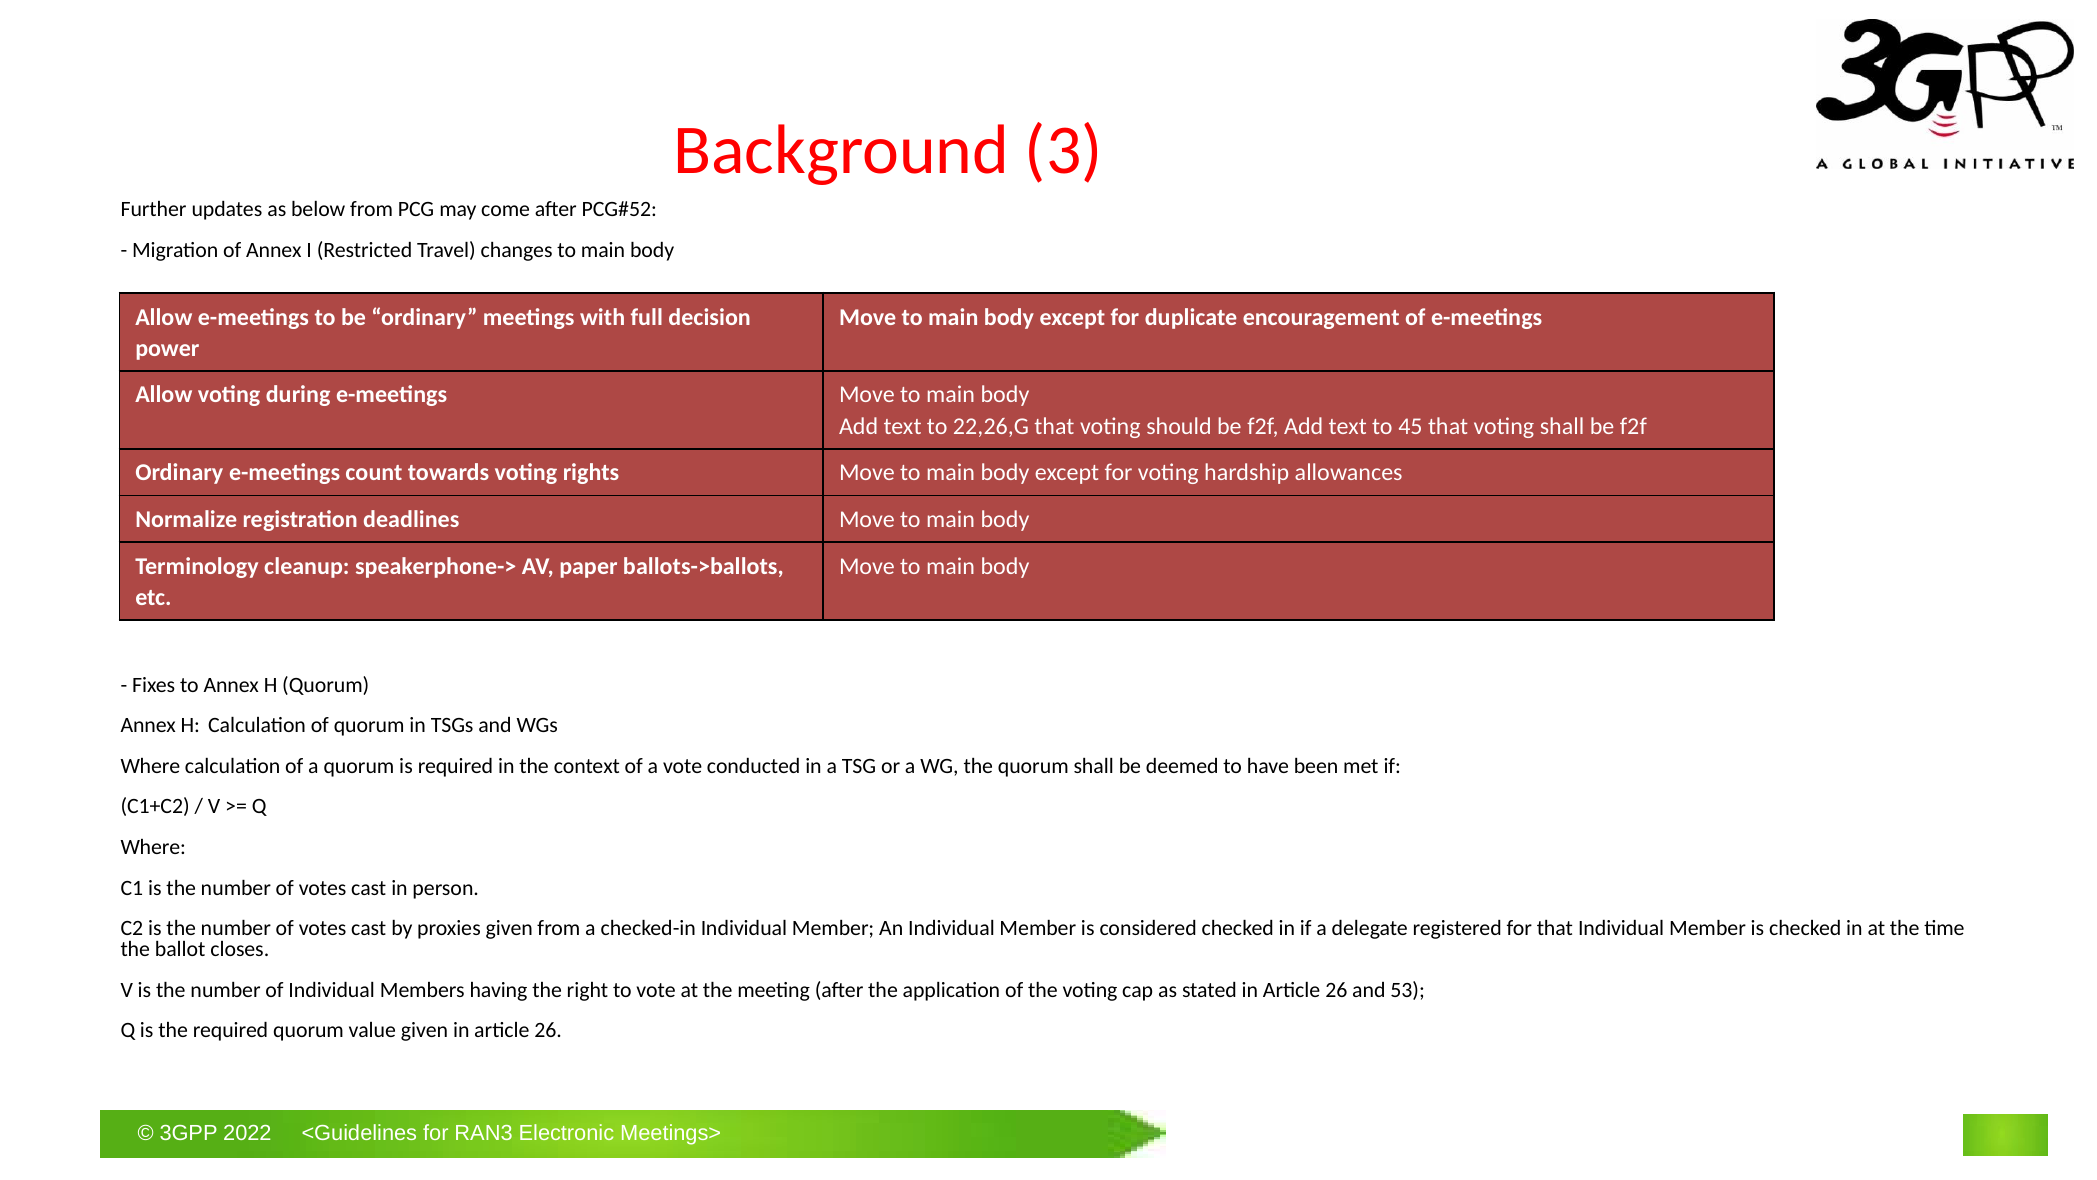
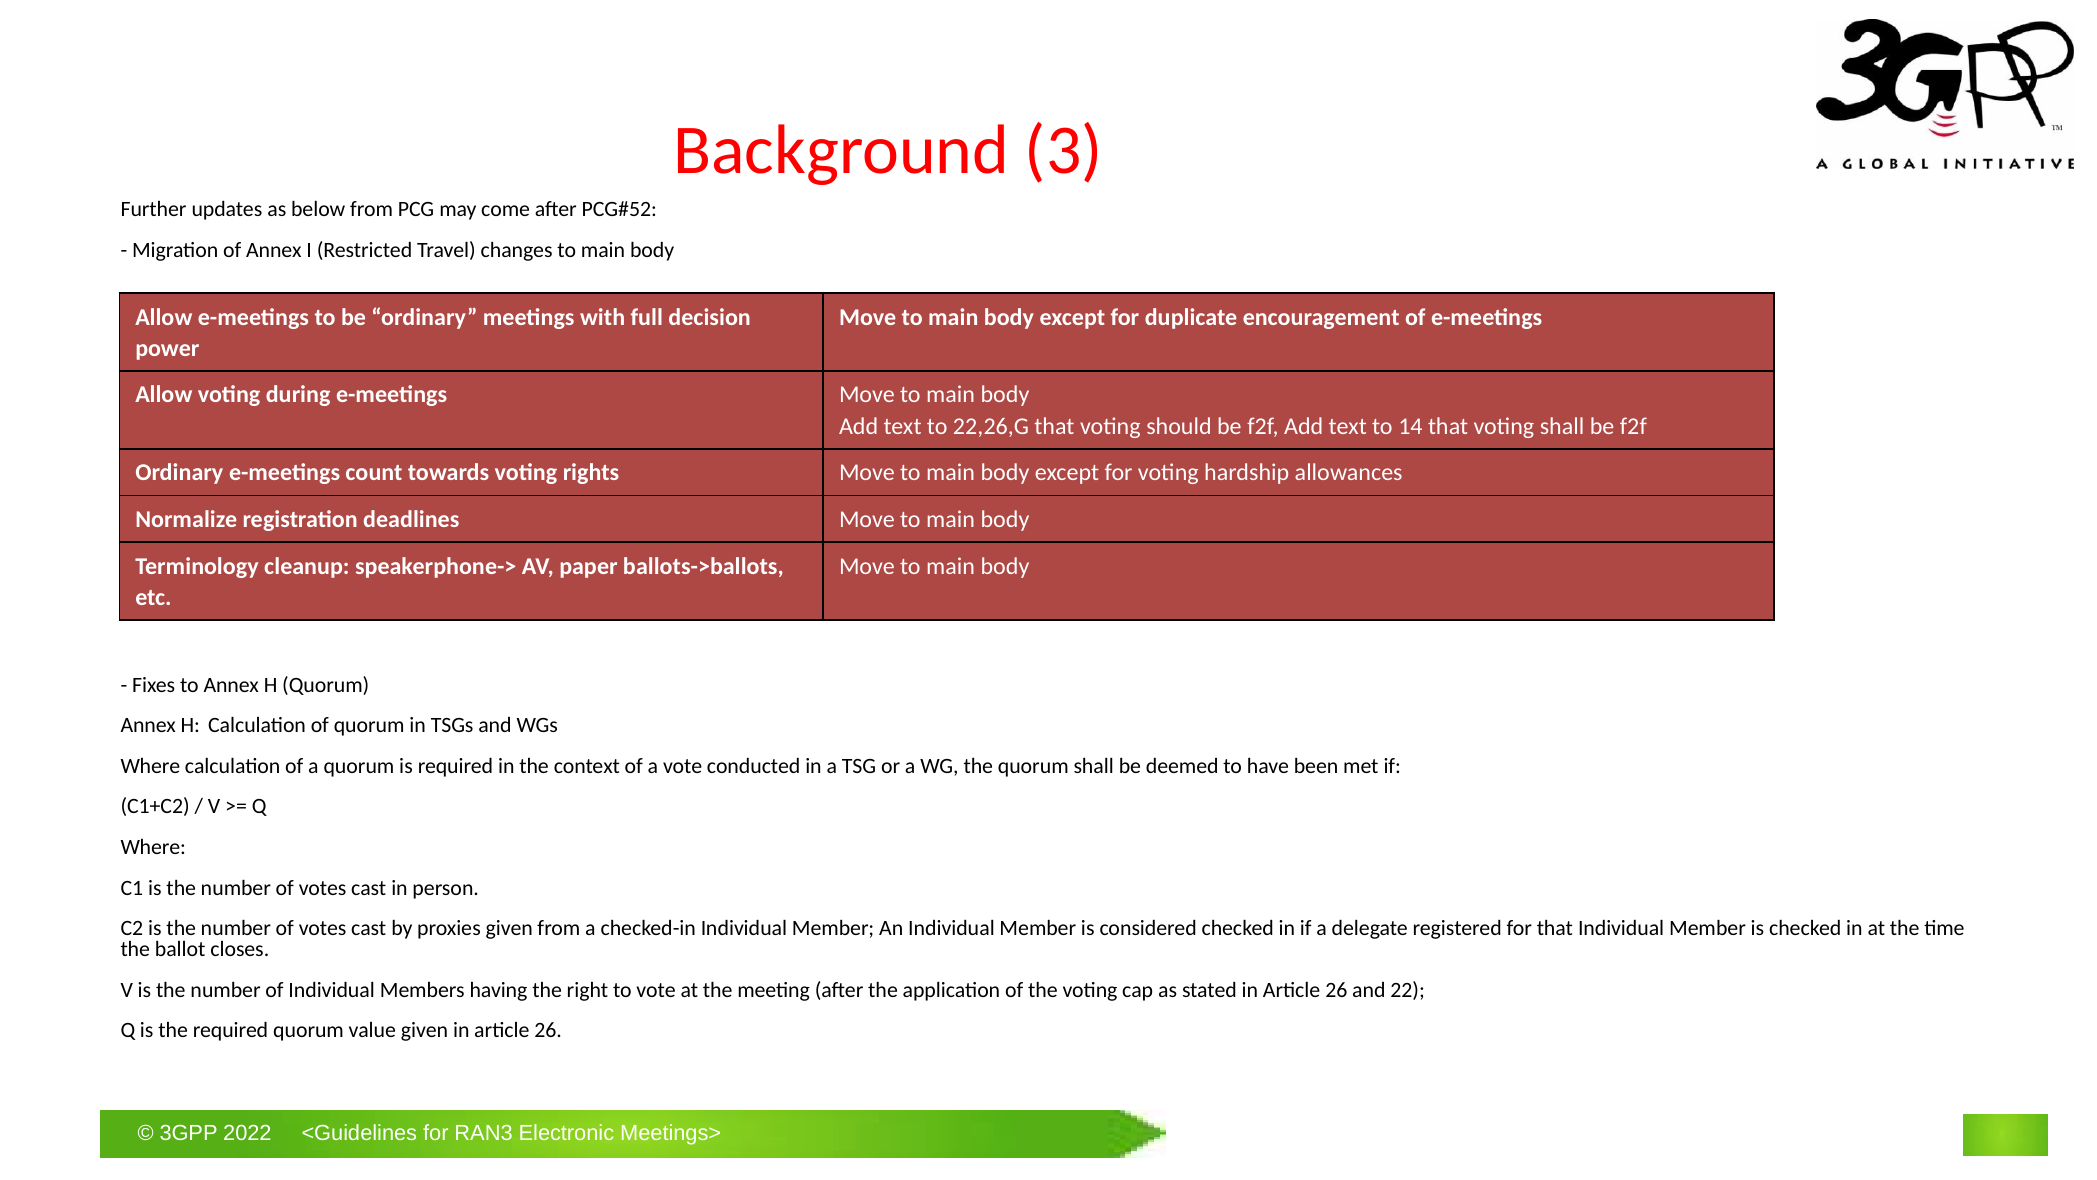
45: 45 -> 14 (1410, 426)
53: 53 -> 22 (1408, 990)
